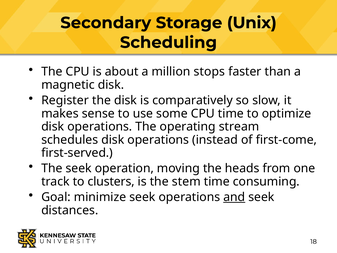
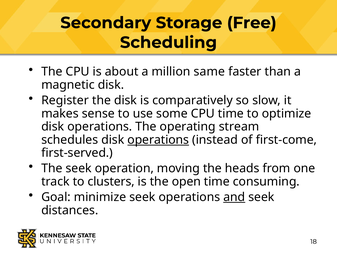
Unix: Unix -> Free (252, 23)
stops: stops -> same (209, 72)
operations underline: none -> present (158, 140)
stem: stem -> open (186, 181)
